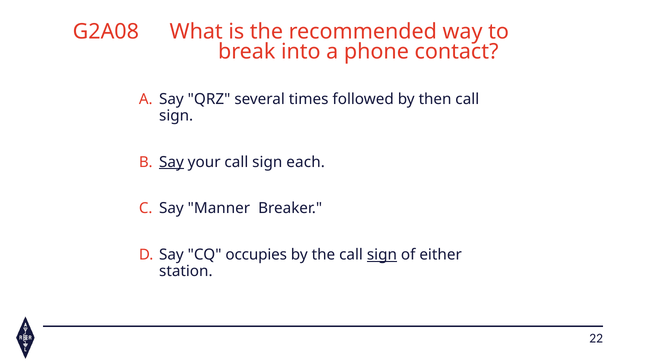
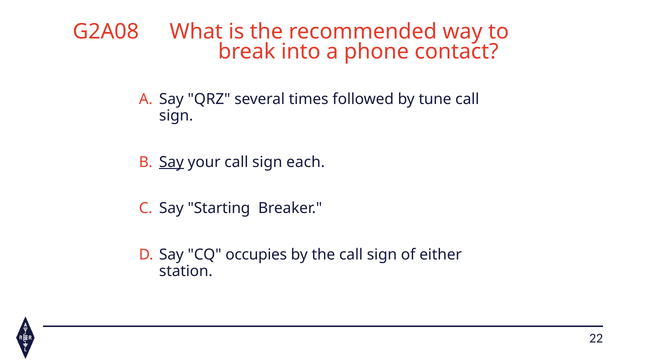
then: then -> tune (435, 99)
Manner: Manner -> Starting (219, 209)
sign underline: present -> none (382, 255)
